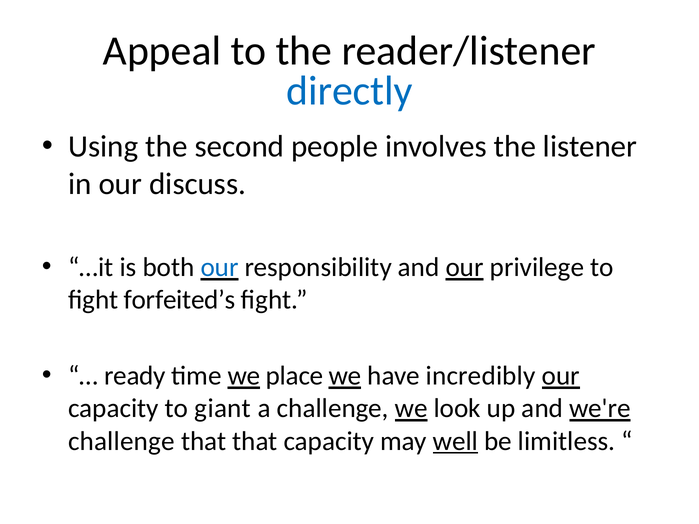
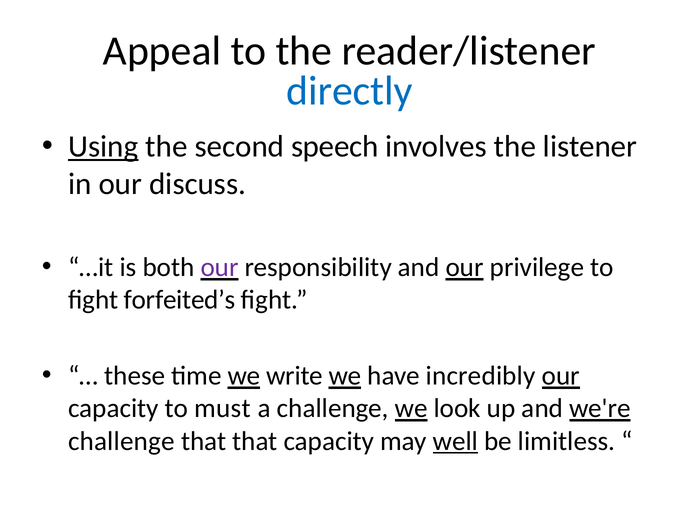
Using underline: none -> present (103, 147)
people: people -> speech (335, 147)
our colour: blue -> purple (220, 268)
ready: ready -> these (135, 376)
place: place -> write (295, 376)
giant: giant -> must (223, 409)
